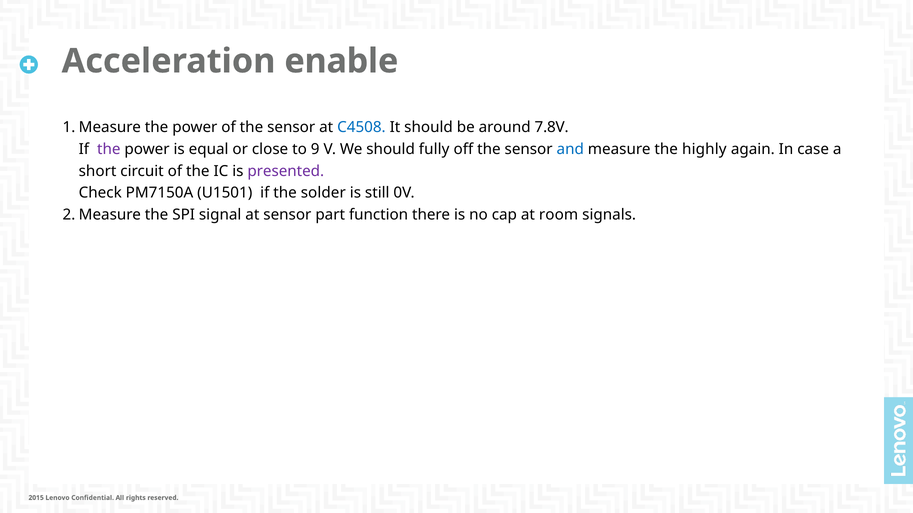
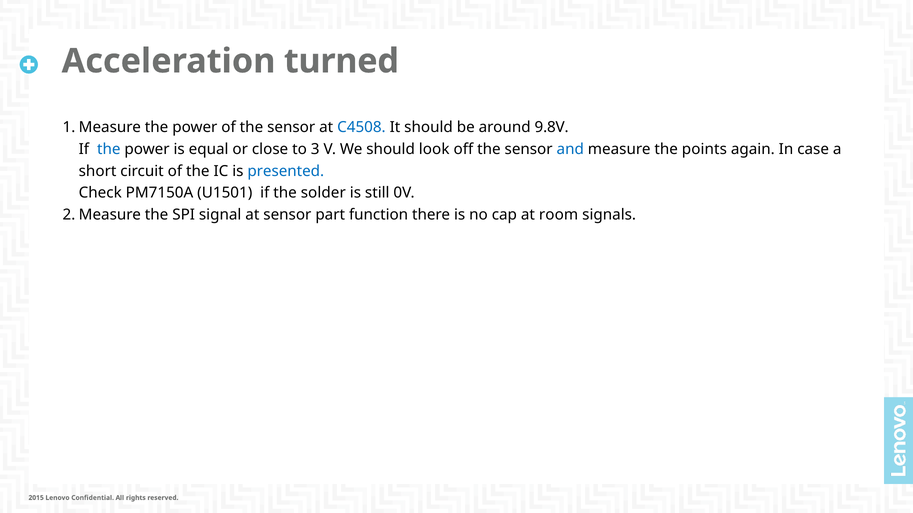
enable: enable -> turned (341, 61)
7.8V: 7.8V -> 9.8V (552, 127)
the colour: purple -> blue (109, 149)
9: 9 -> 3 (315, 149)
fully: fully -> look (434, 149)
highly: highly -> points (704, 149)
presented colour: purple -> blue (286, 171)
